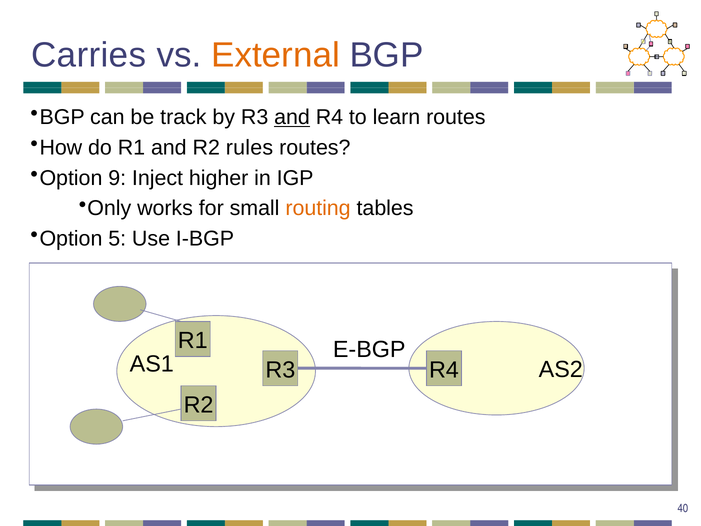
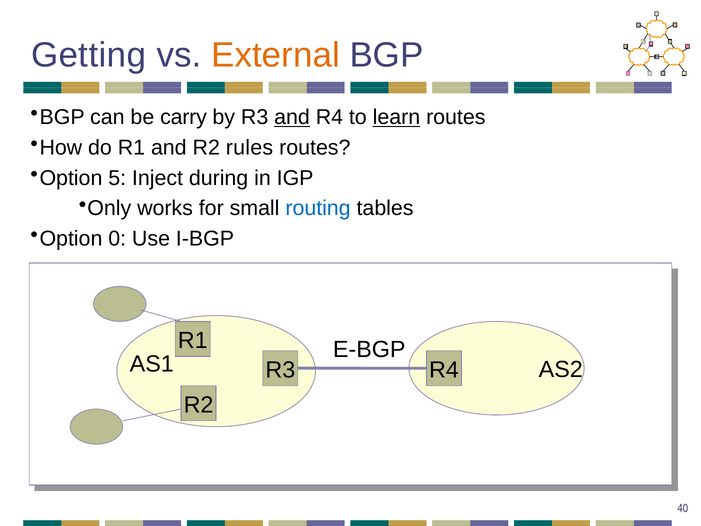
Carries: Carries -> Getting (89, 55)
track: track -> carry (184, 117)
learn underline: none -> present (396, 117)
9: 9 -> 5 (117, 178)
higher: higher -> during (219, 178)
routing colour: orange -> blue (318, 208)
5: 5 -> 0 (117, 239)
